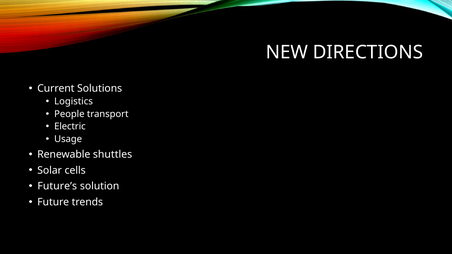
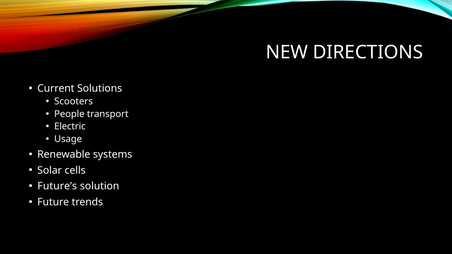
Logistics: Logistics -> Scooters (74, 102)
shuttles: shuttles -> systems (113, 155)
